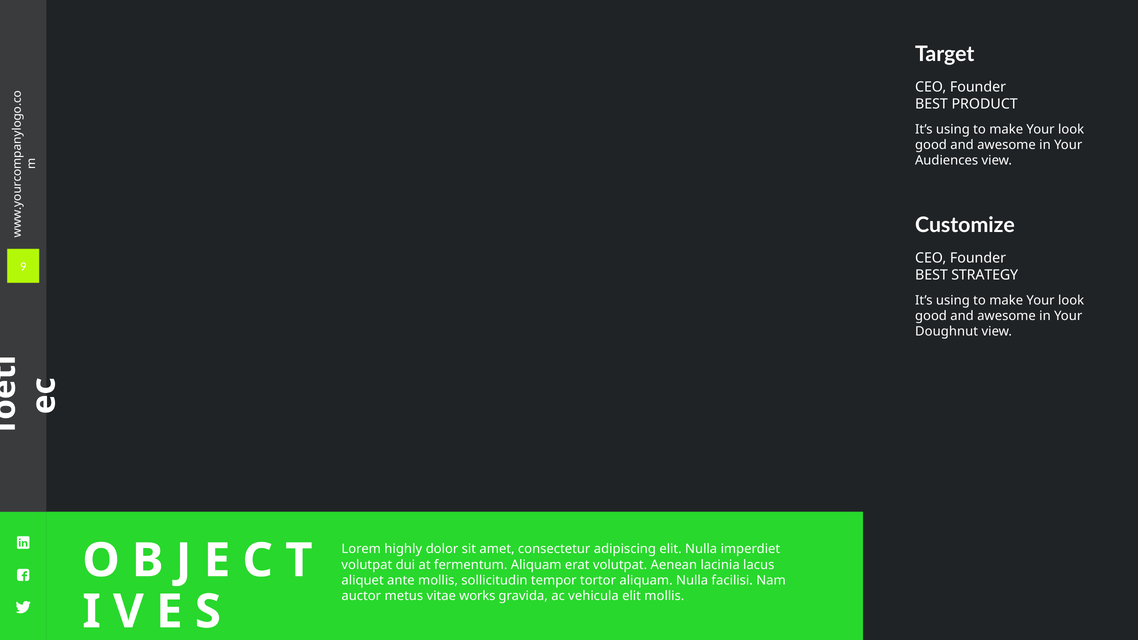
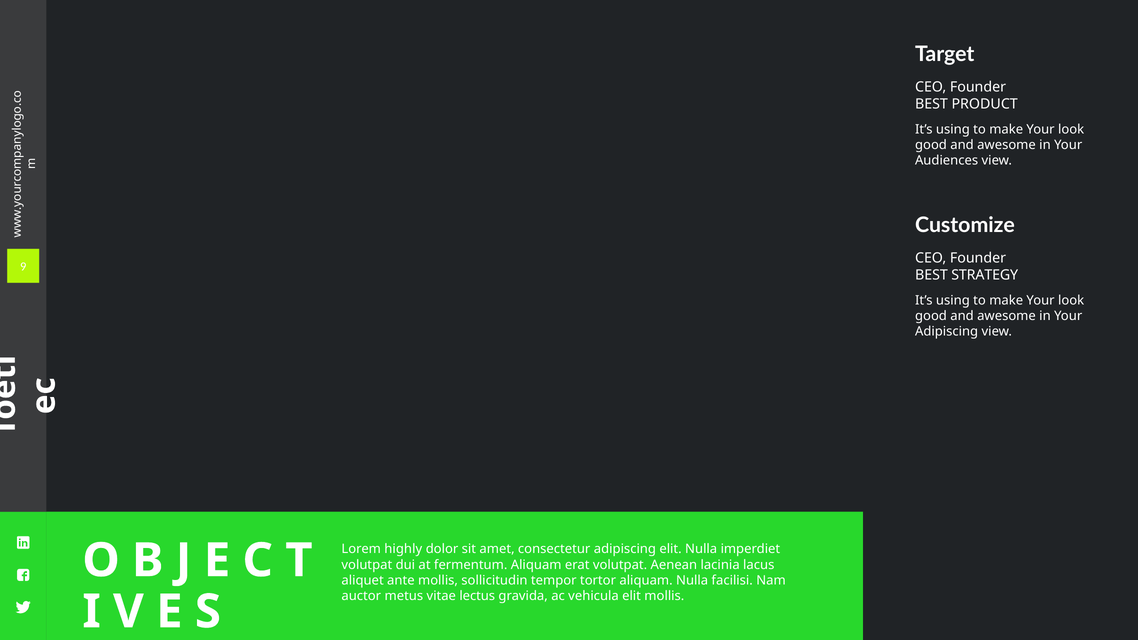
Doughnut: Doughnut -> Adipiscing (947, 332)
works: works -> lectus (477, 596)
